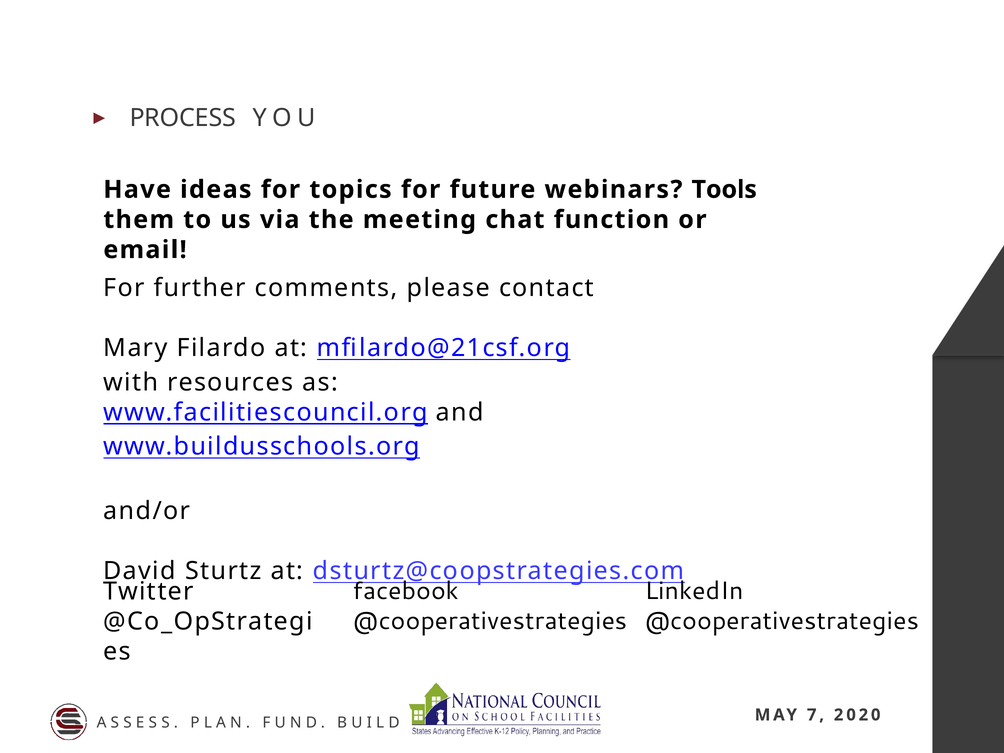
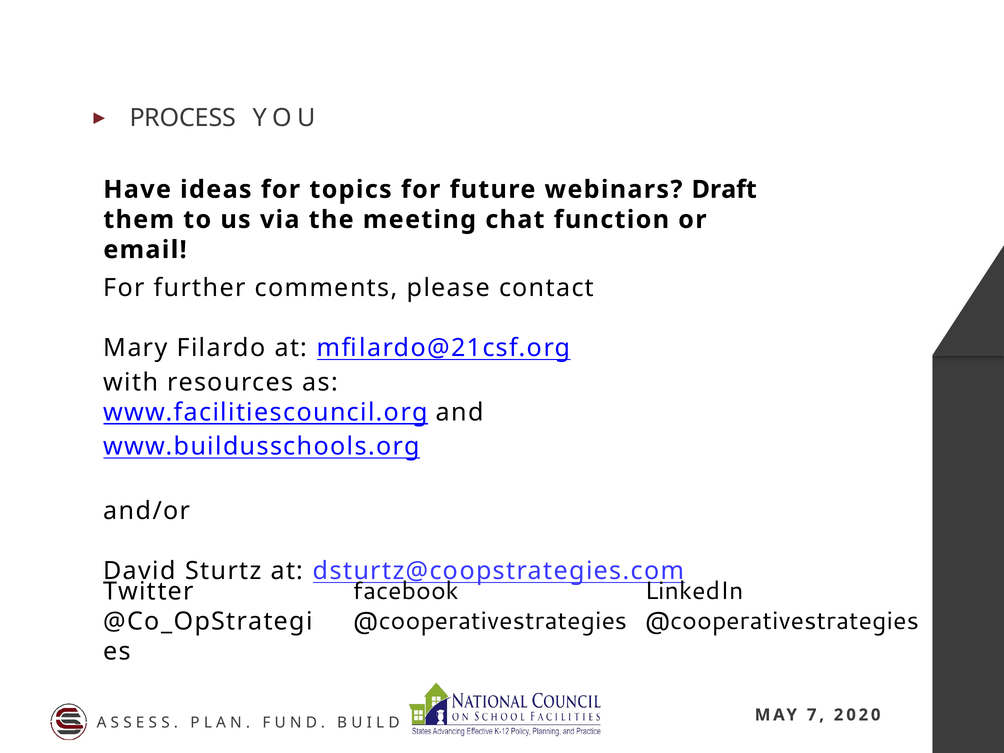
Tools: Tools -> Draft (724, 190)
